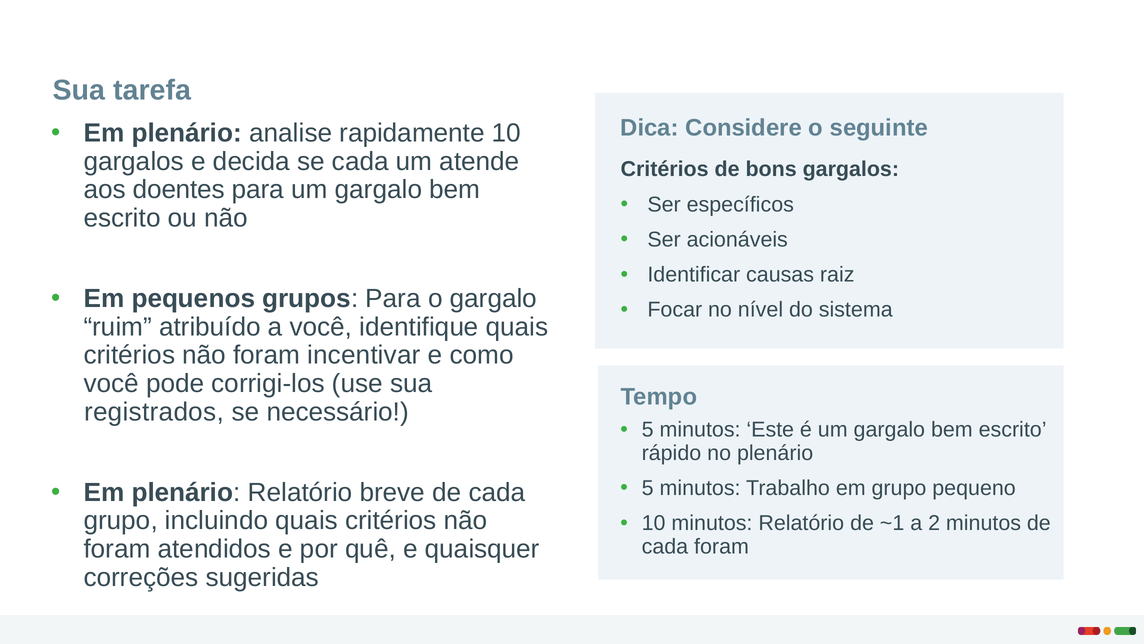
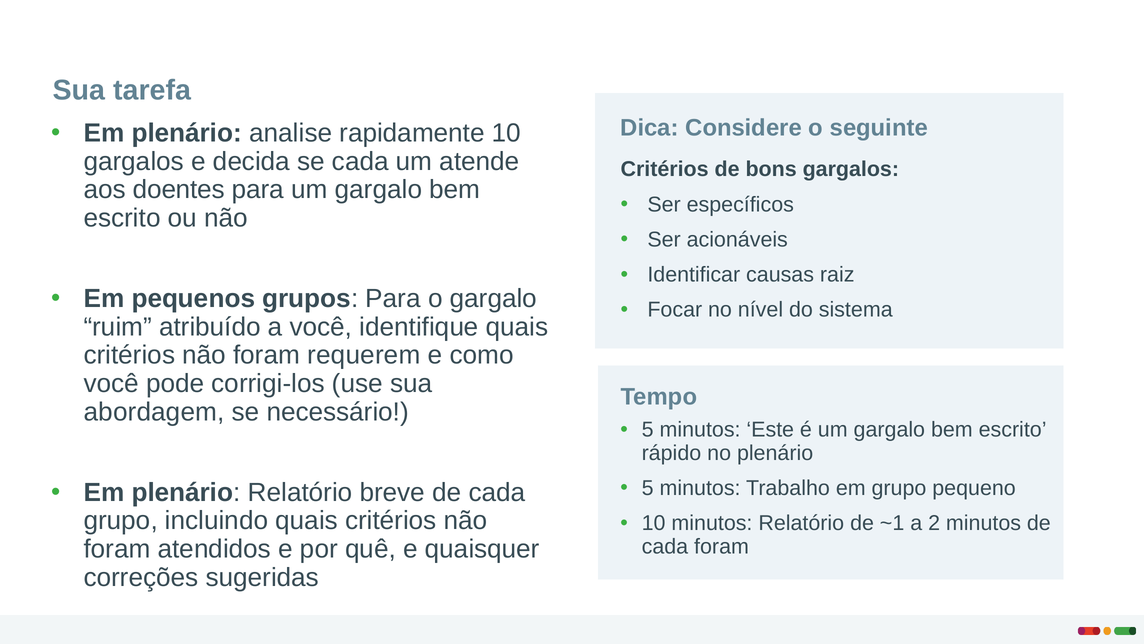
incentivar: incentivar -> requerem (364, 355)
registrados: registrados -> abordagem (154, 412)
